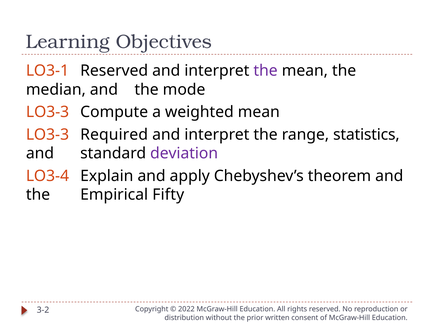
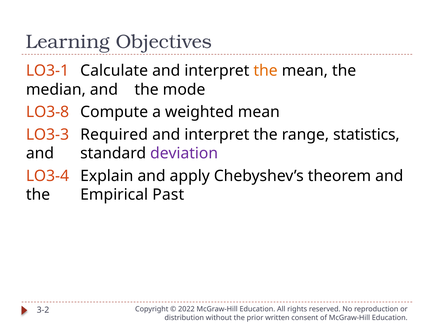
LO3-1 Reserved: Reserved -> Calculate (114, 71)
the colour: purple -> orange (266, 71)
LO3-3: LO3-3 -> LO3-8 (48, 112)
Fifty: Fifty -> Past (168, 194)
